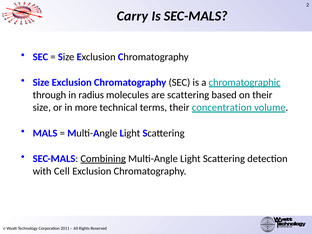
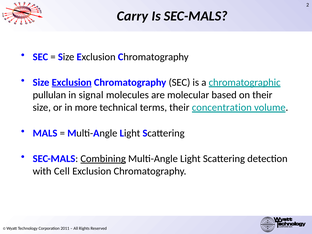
Exclusion underline: none -> present (72, 82)
through: through -> pullulan (49, 95)
radius: radius -> signal (91, 95)
are scattering: scattering -> molecular (188, 95)
